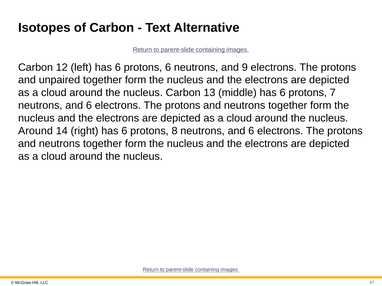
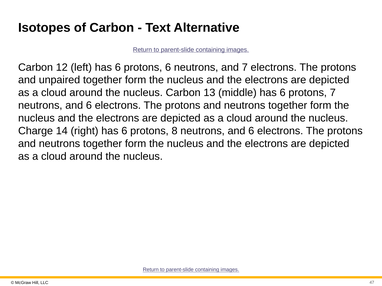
and 9: 9 -> 7 (245, 67)
Around: Around -> Charge (36, 131)
